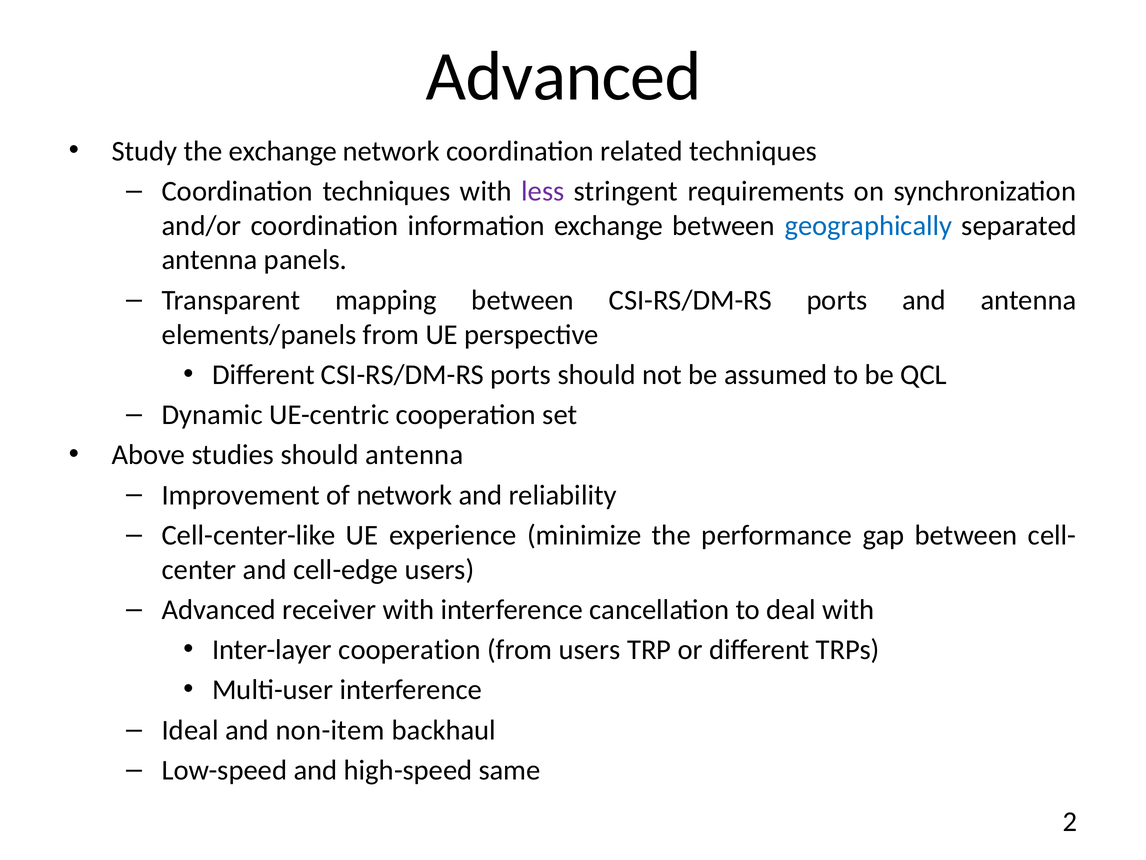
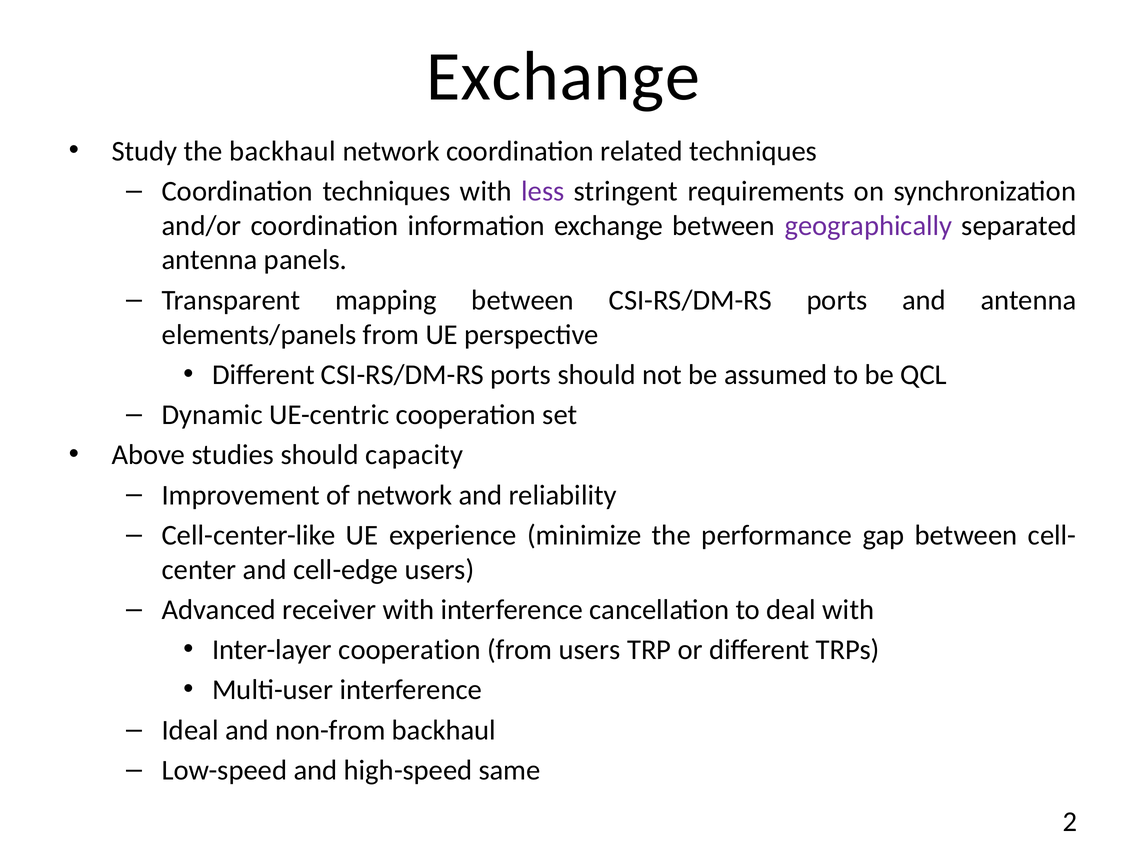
Advanced: Advanced -> Exchange (563, 77)
the exchange: exchange -> backhaul (283, 151)
geographically colour: blue -> purple (868, 225)
should antenna: antenna -> capacity (414, 455)
non-item: non-item -> non-from (330, 730)
